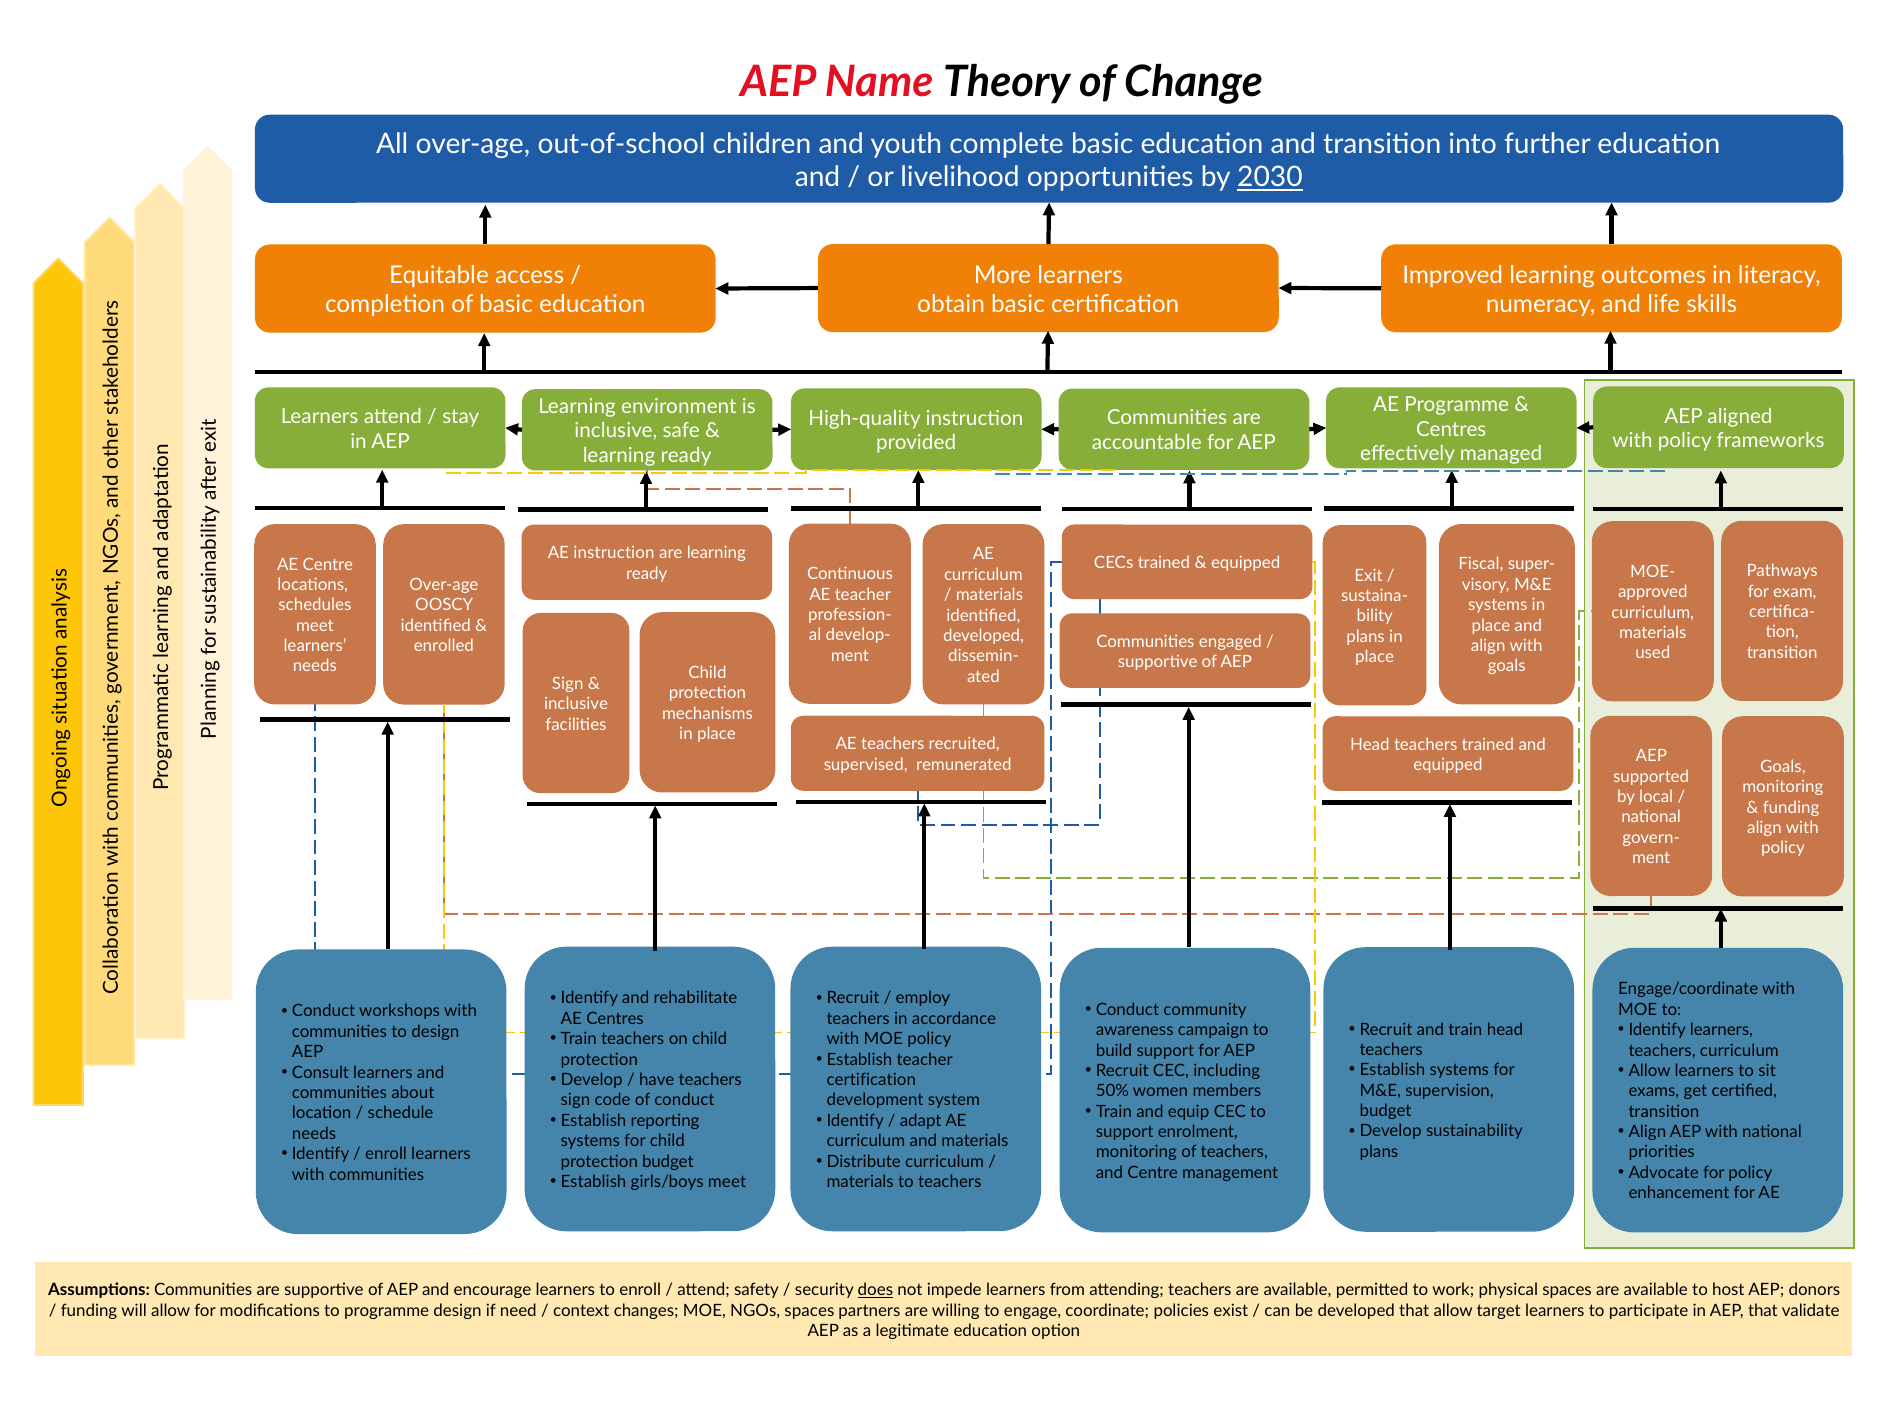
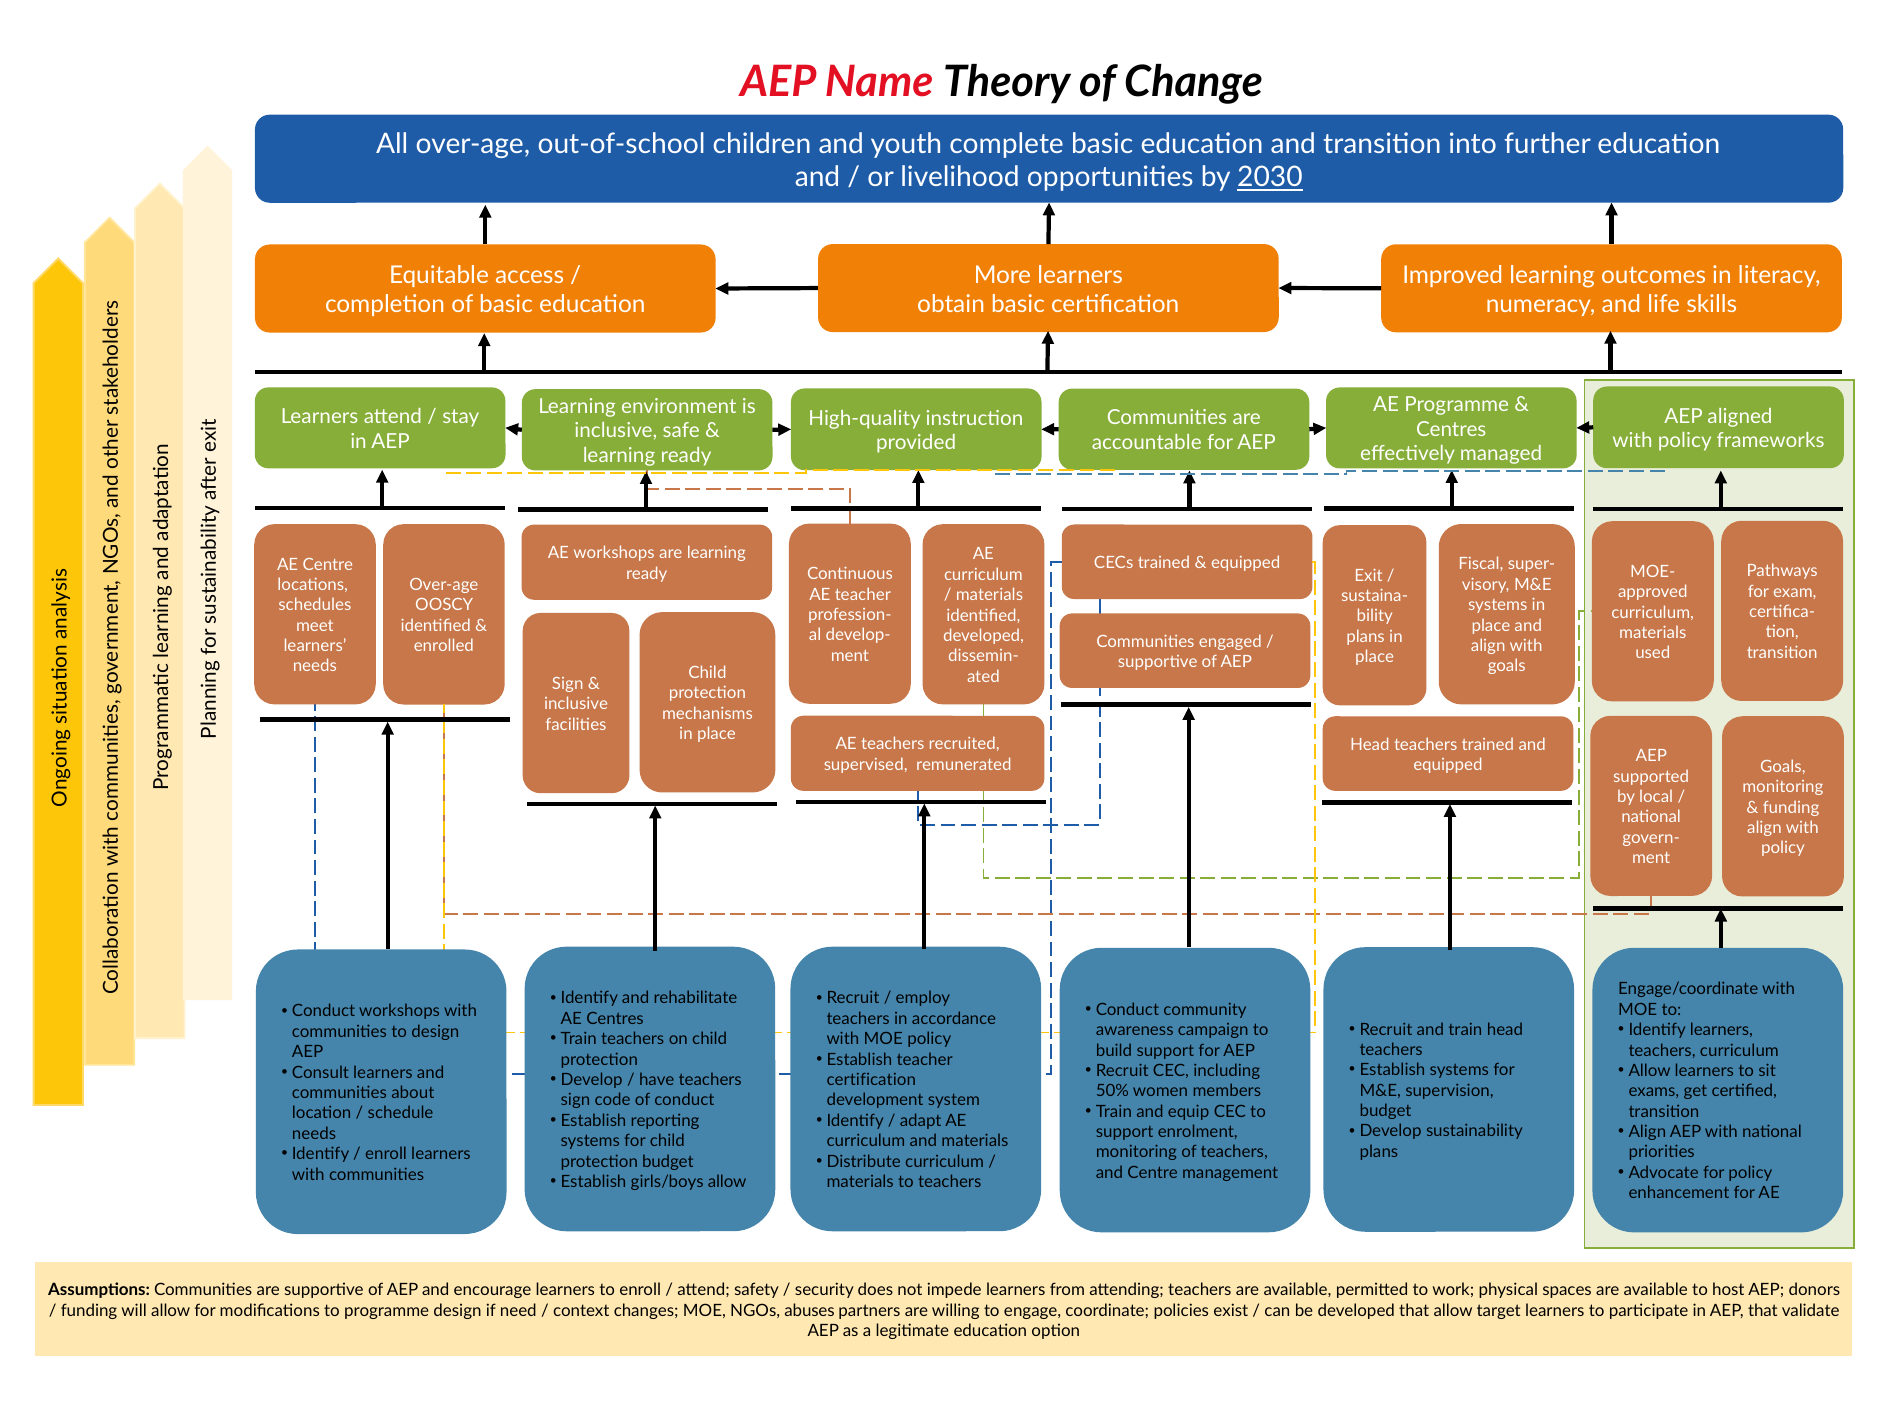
AE instruction: instruction -> workshops (614, 553)
girls/boys meet: meet -> allow (727, 1182)
does underline: present -> none (875, 1290)
NGOs spaces: spaces -> abuses (810, 1310)
